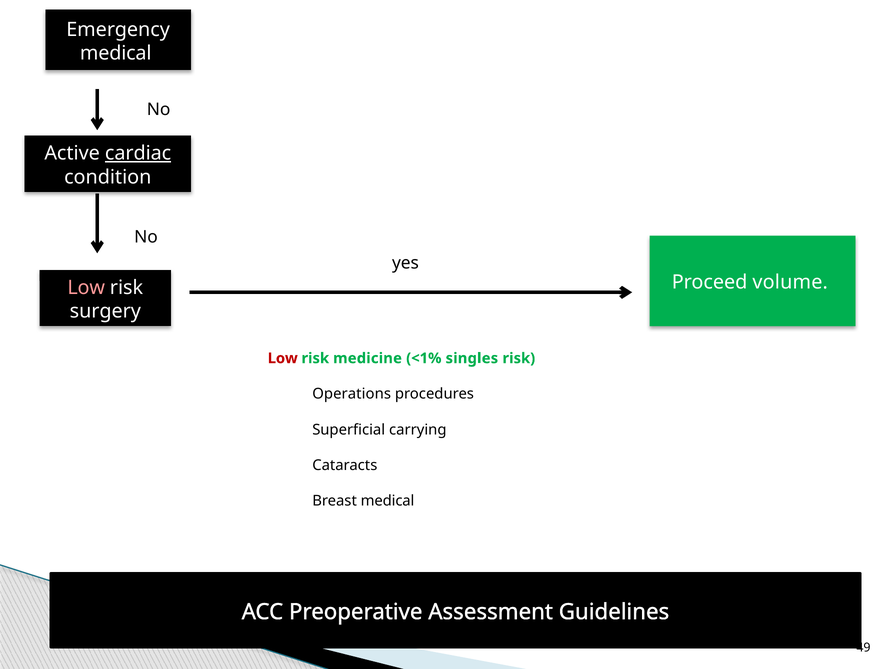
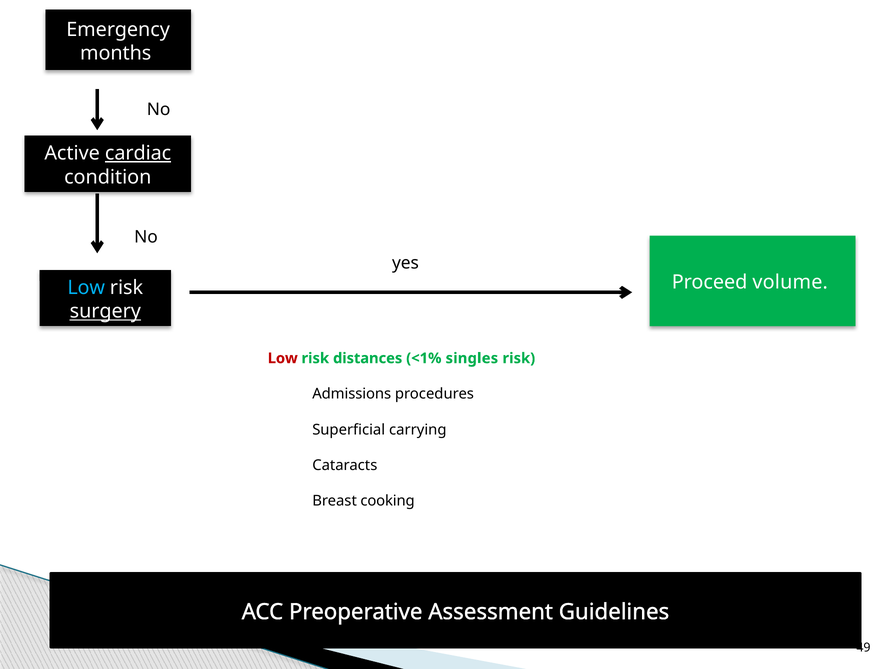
medical: medical -> months (116, 53)
Low colour: pink -> light blue (86, 288)
surgery underline: none -> present (105, 311)
medicine: medicine -> distances (368, 358)
Operations: Operations -> Admissions (352, 394)
Breast medical: medical -> cooking (388, 501)
